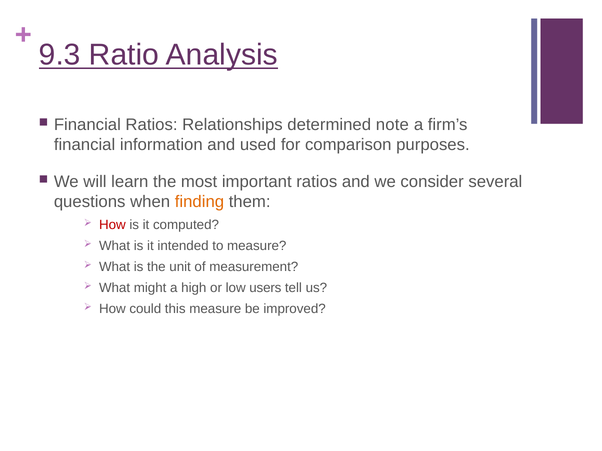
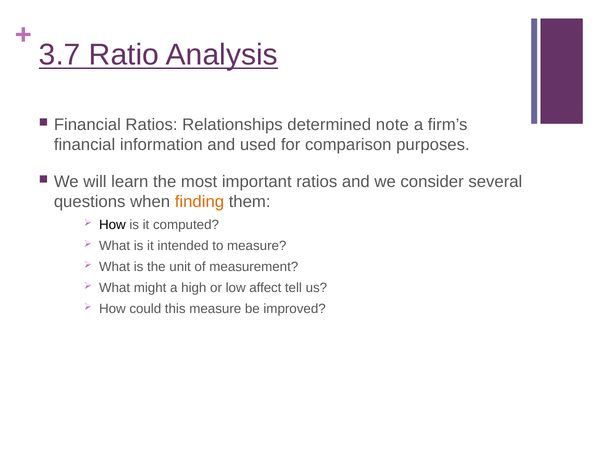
9.3: 9.3 -> 3.7 (60, 55)
How colour: red -> black (112, 225)
users: users -> affect (265, 288)
